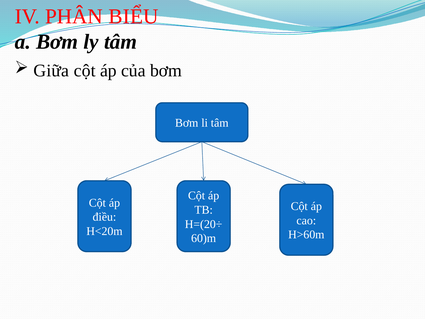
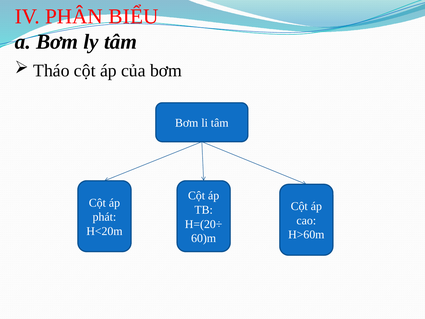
Giữa: Giữa -> Tháo (51, 71)
điều: điều -> phát (104, 217)
